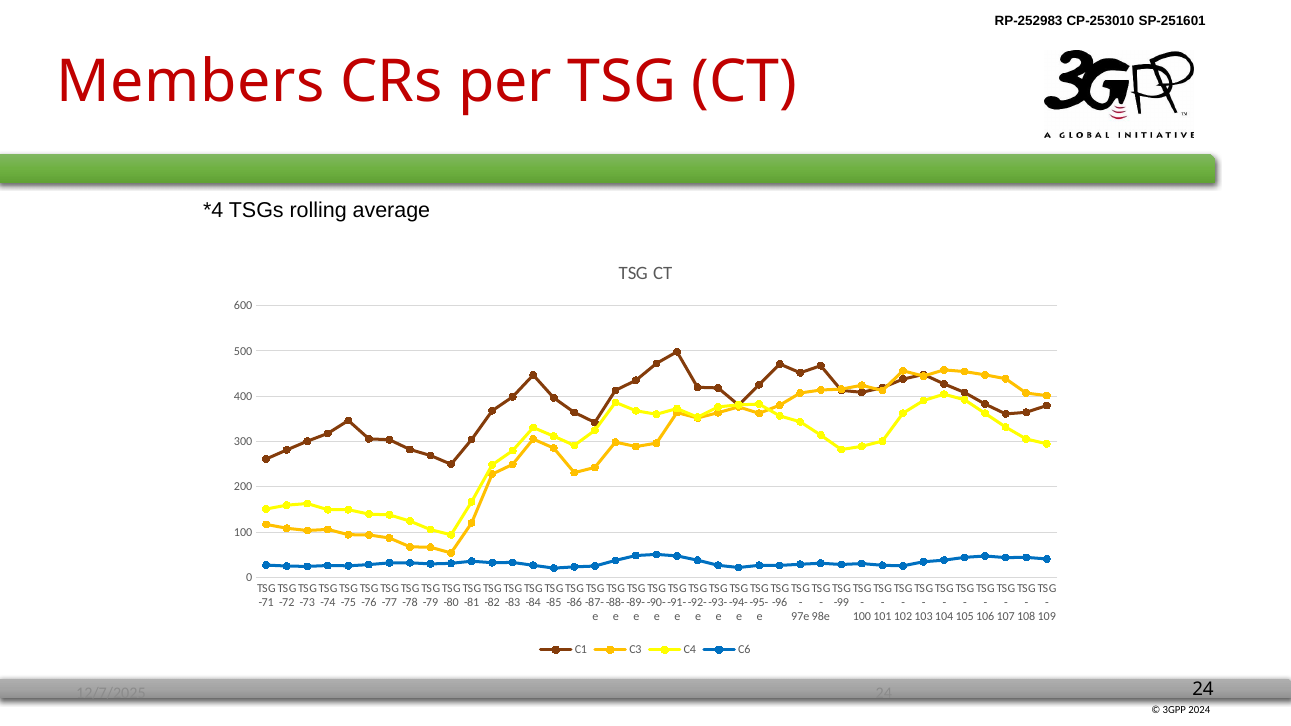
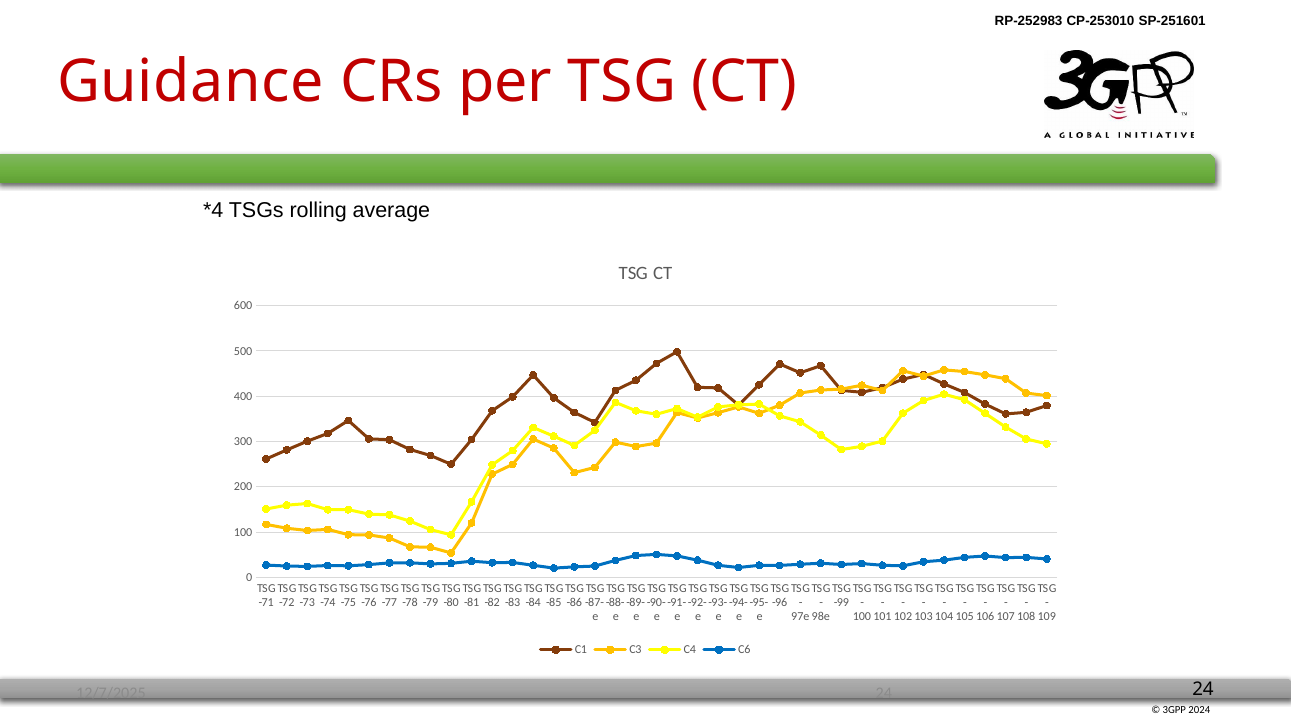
Members: Members -> Guidance (191, 82)
